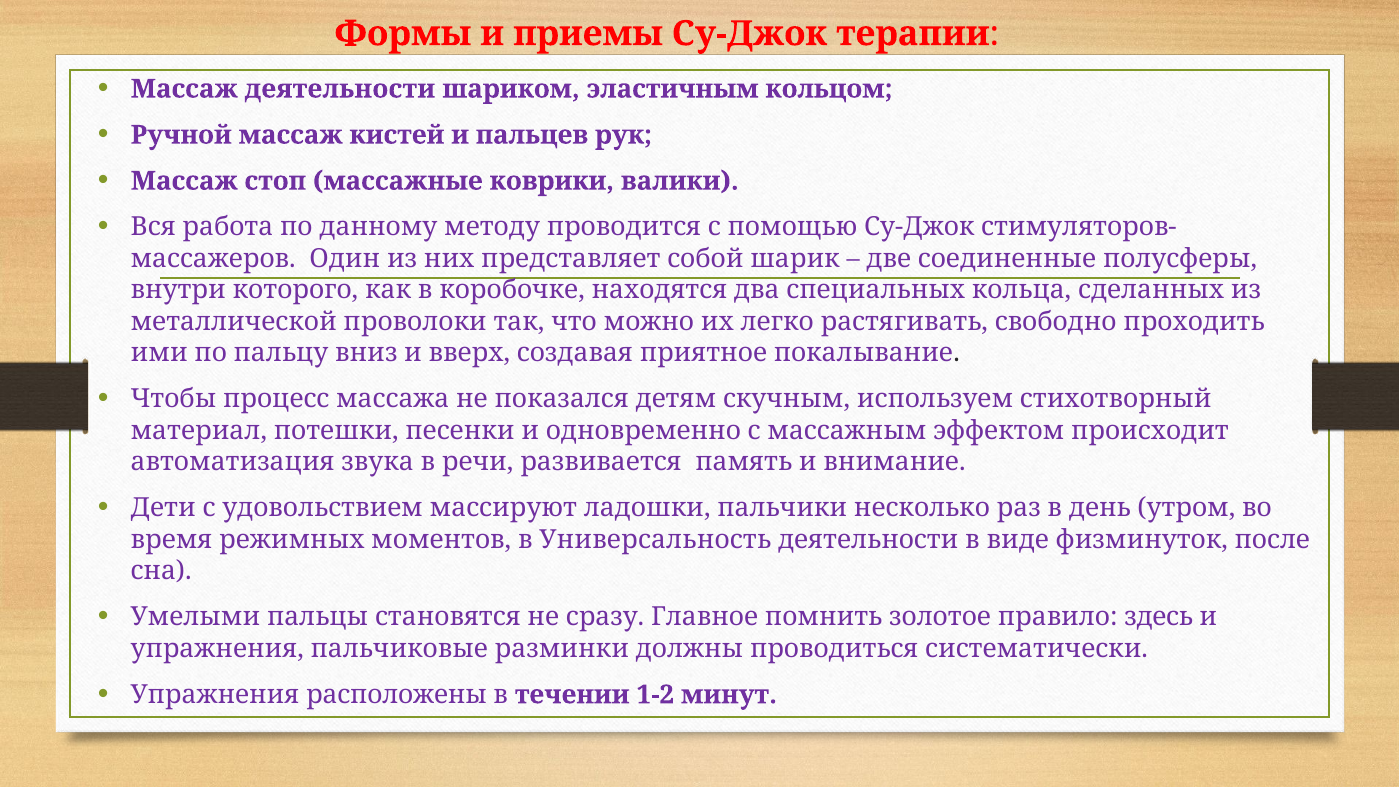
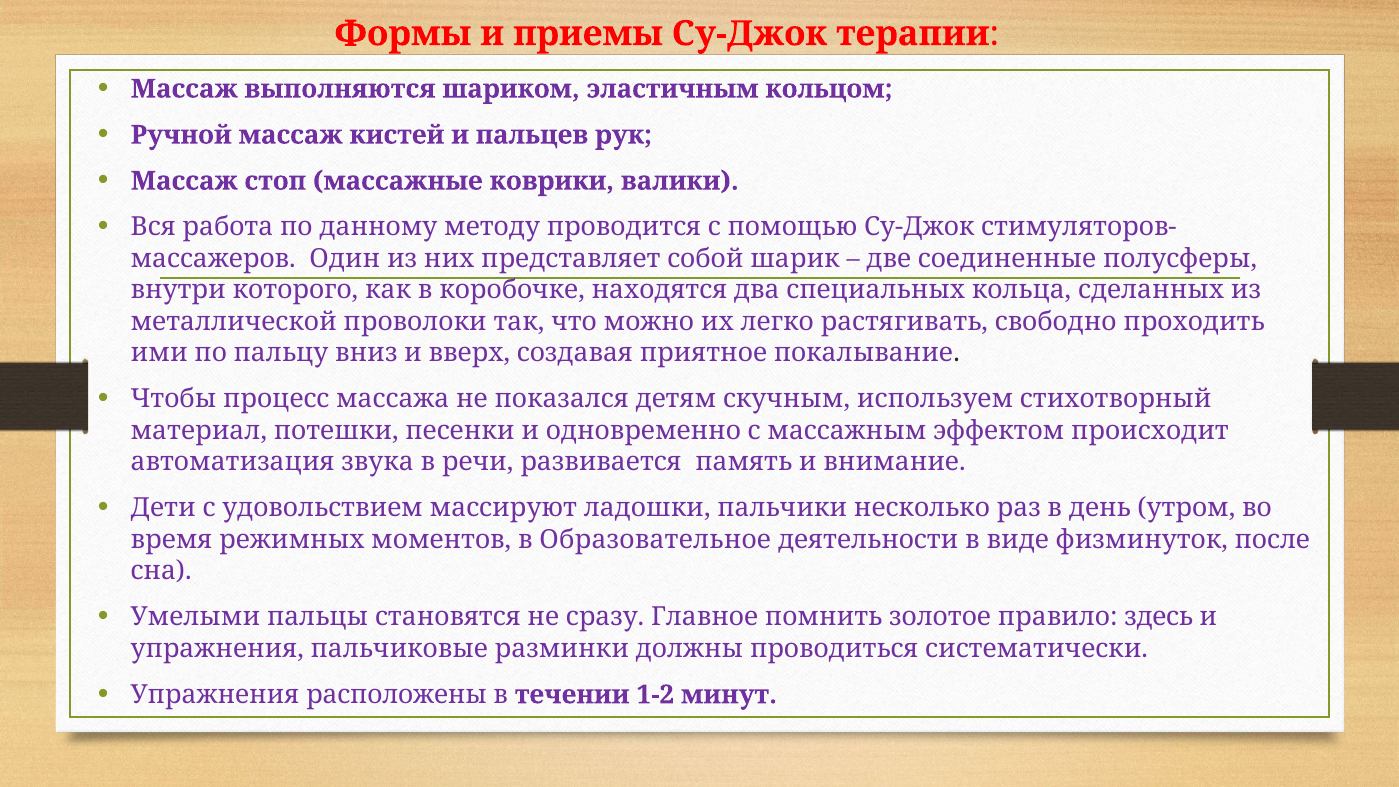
Массаж деятельности: деятельности -> выполняются (340, 89)
Универсальность: Универсальность -> Образовательное (655, 540)
